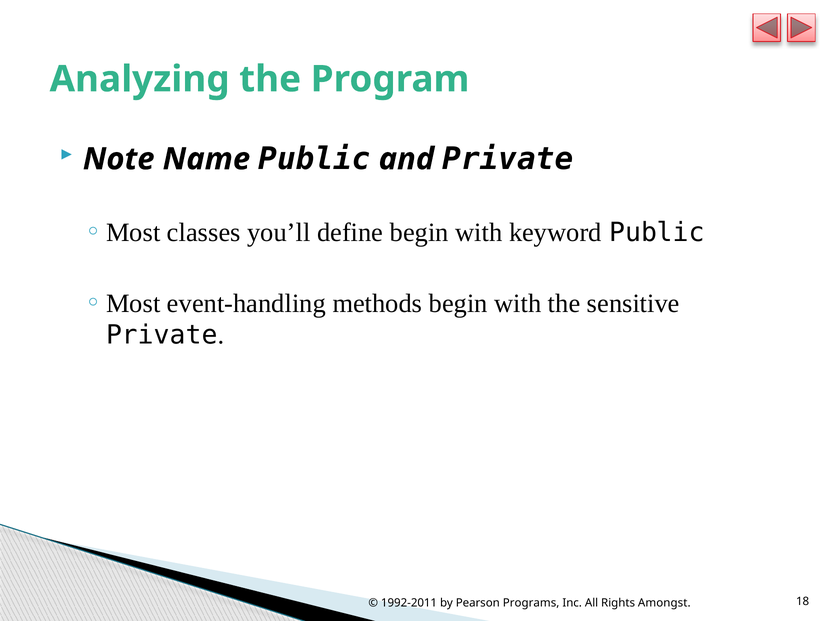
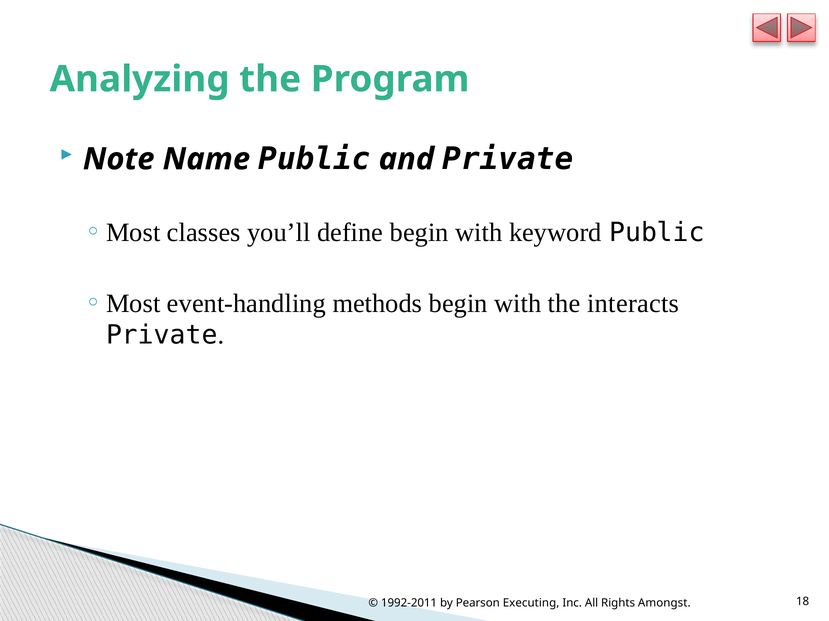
sensitive: sensitive -> interacts (633, 304)
Programs: Programs -> Executing (531, 604)
